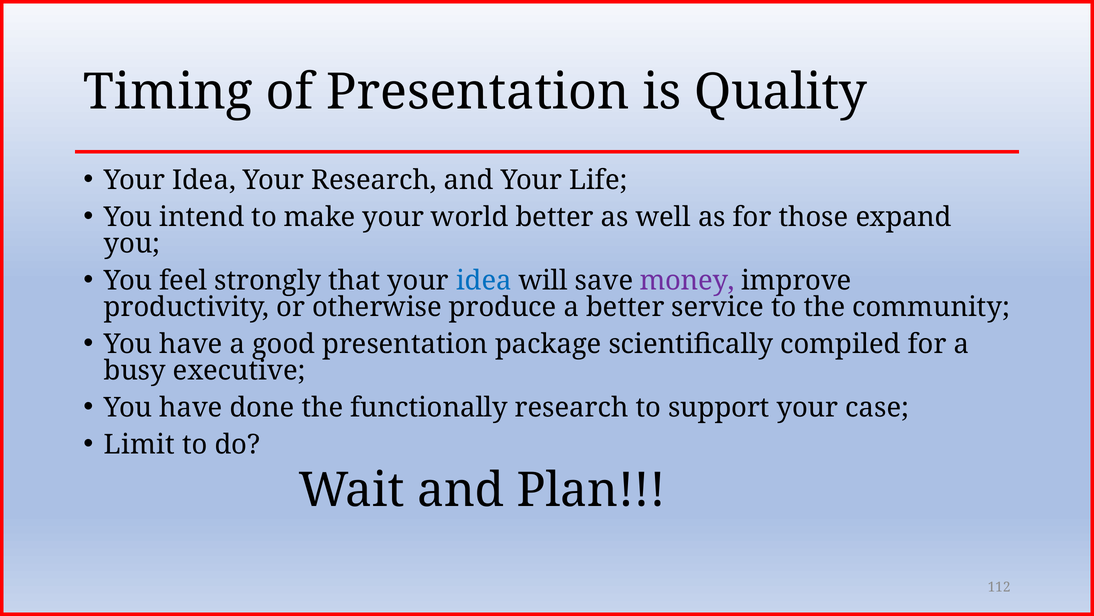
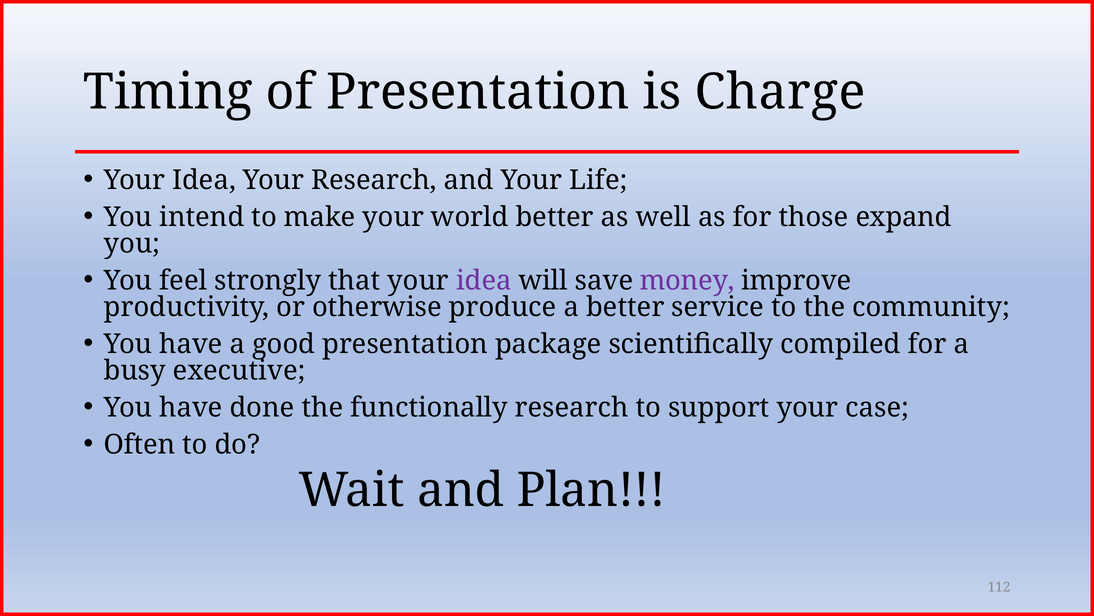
Quality: Quality -> Charge (780, 92)
idea colour: blue -> purple (484, 280)
Limit: Limit -> Often (140, 444)
